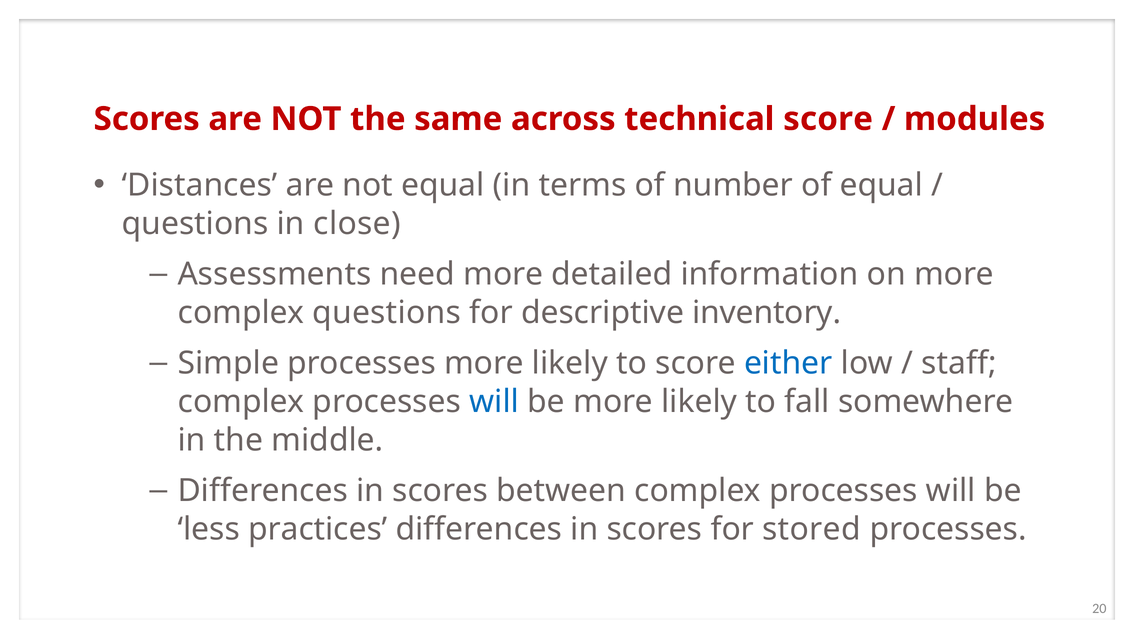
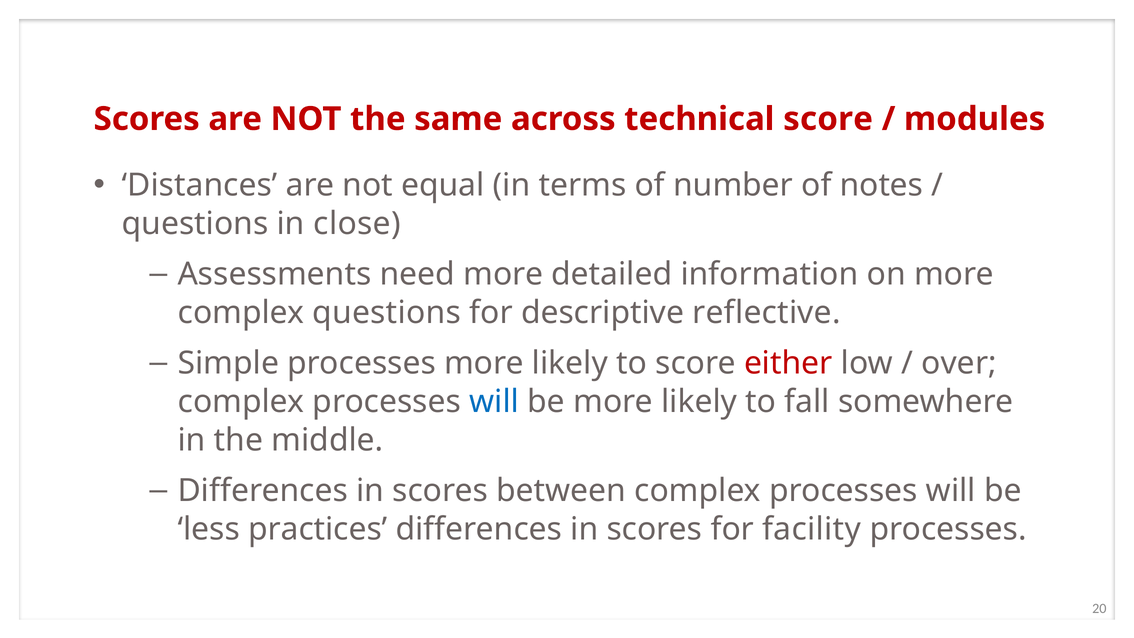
of equal: equal -> notes (881, 185)
inventory: inventory -> reflective (767, 313)
either colour: blue -> red (788, 363)
staff: staff -> over (959, 363)
stored: stored -> facility (812, 529)
